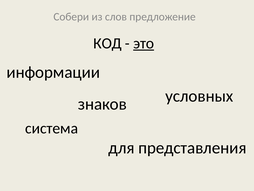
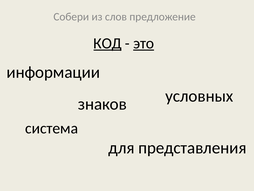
КОД underline: none -> present (108, 43)
